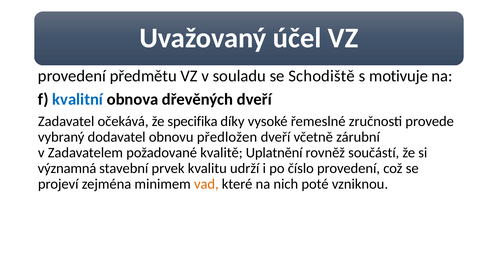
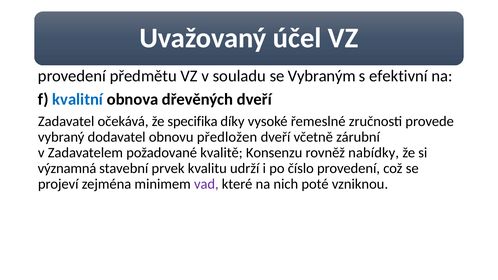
Schodiště: Schodiště -> Vybraným (322, 76)
motivuje: motivuje -> efektivní (399, 76)
Uplatnění: Uplatnění -> Konsenzu (274, 153)
součástí: součástí -> nabídky (374, 153)
vad colour: orange -> purple (206, 184)
